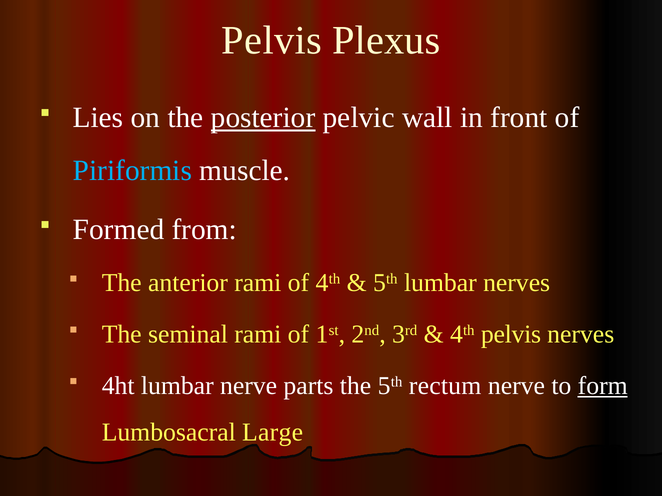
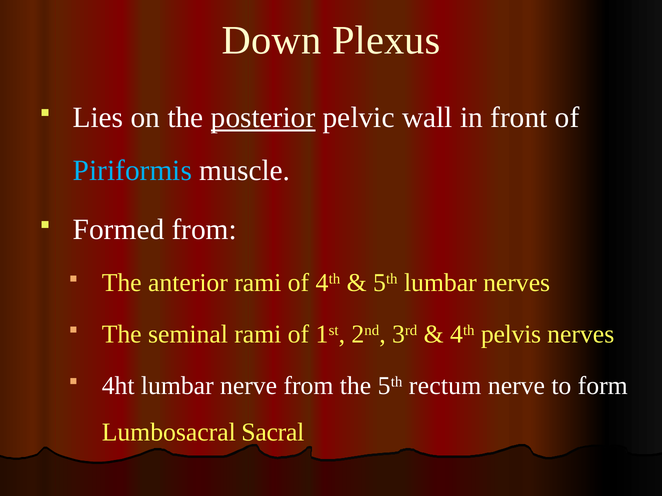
Pelvis: Pelvis -> Down (272, 40)
nerve parts: parts -> from (308, 386)
form underline: present -> none (603, 386)
Large: Large -> Sacral (273, 433)
